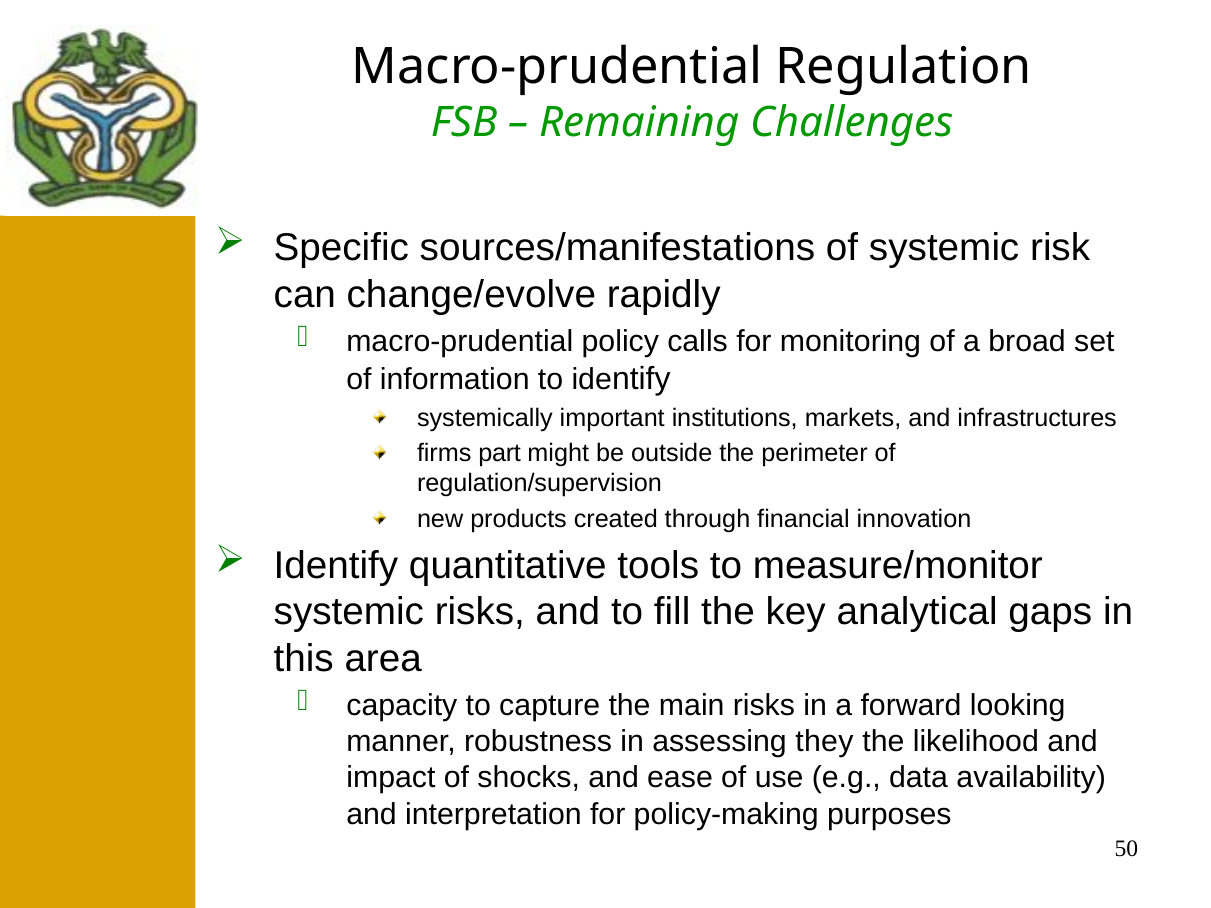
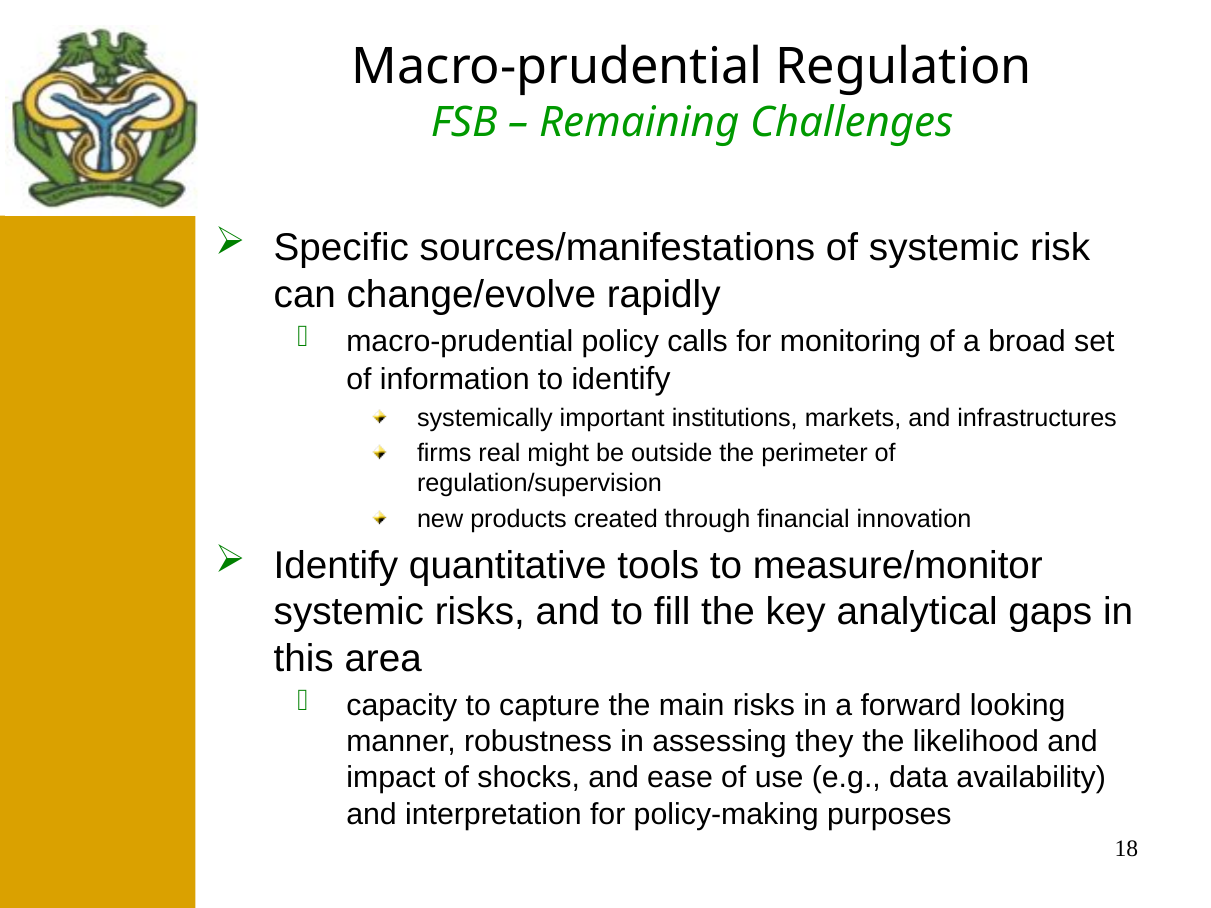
part: part -> real (500, 453)
50: 50 -> 18 (1127, 849)
